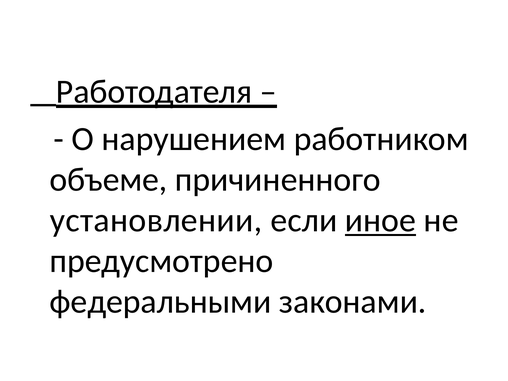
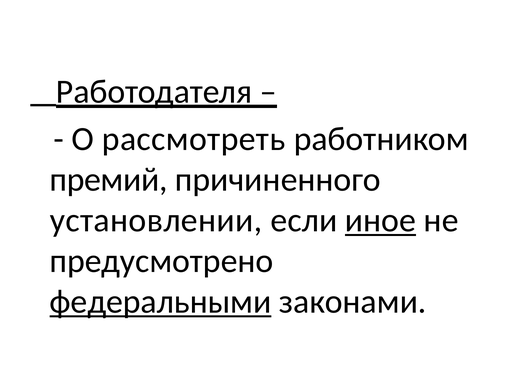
нарушением: нарушением -> рассмотреть (194, 139)
объеме: объеме -> премий (108, 180)
федеральными underline: none -> present (160, 302)
